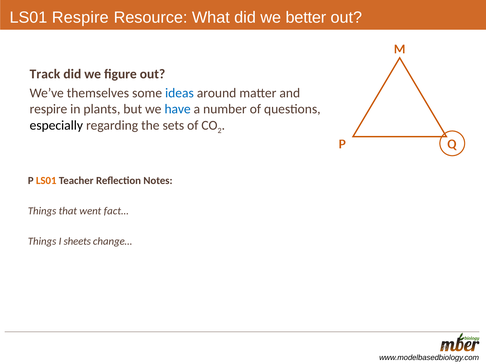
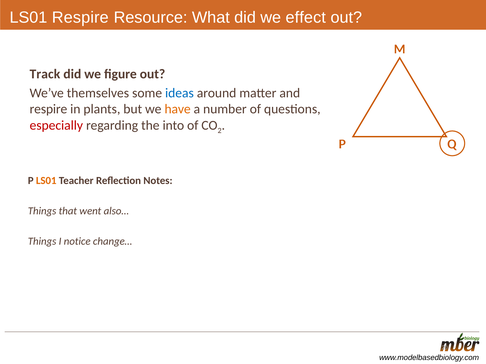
better: better -> effect (306, 17)
have colour: blue -> orange (178, 109)
especially colour: black -> red (56, 125)
sets: sets -> into (173, 125)
fact…: fact… -> also… (116, 211)
sheets: sheets -> notice (77, 241)
